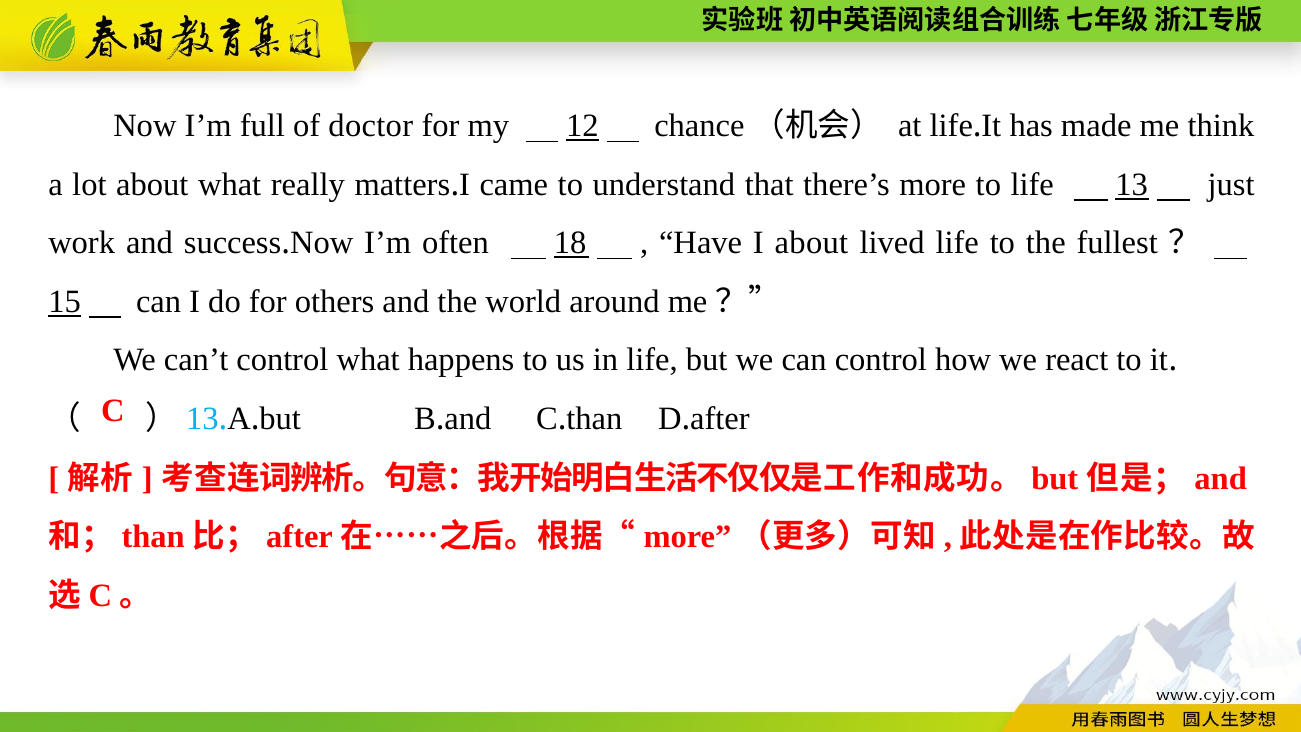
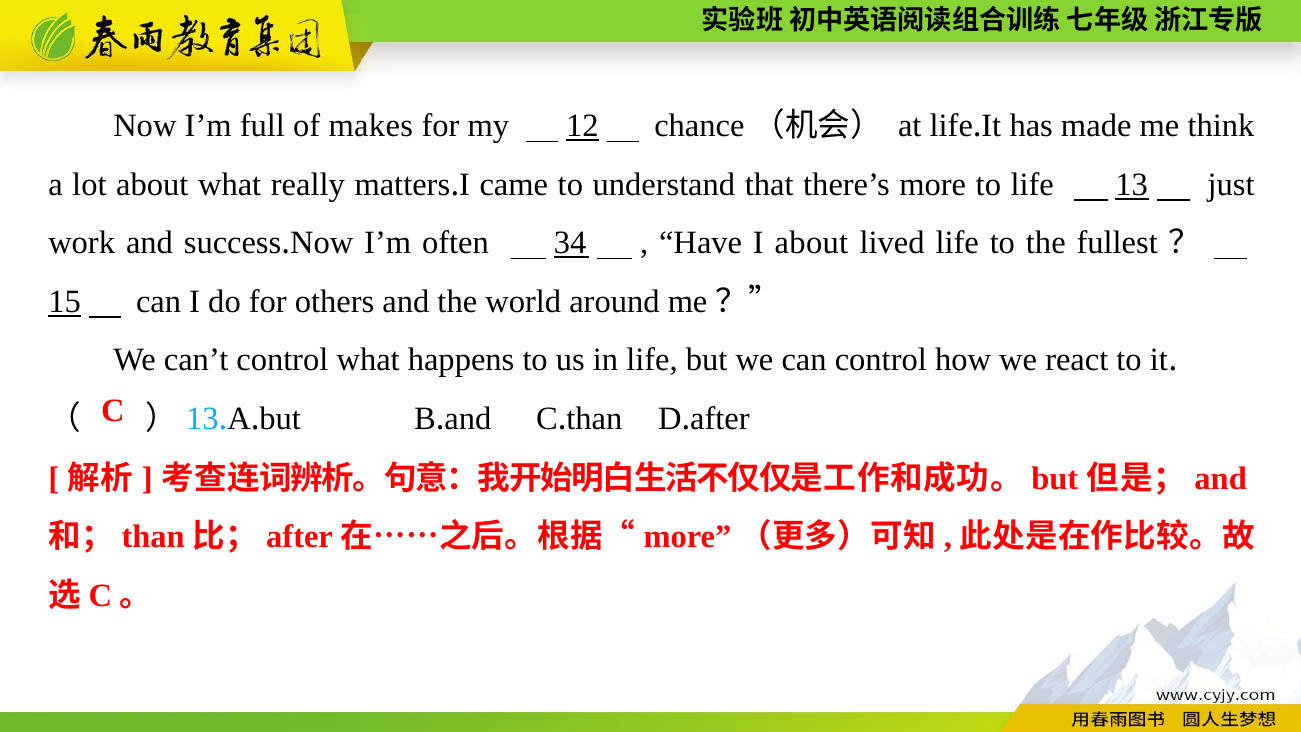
doctor: doctor -> makes (371, 126)
18: 18 -> 34 (570, 243)
